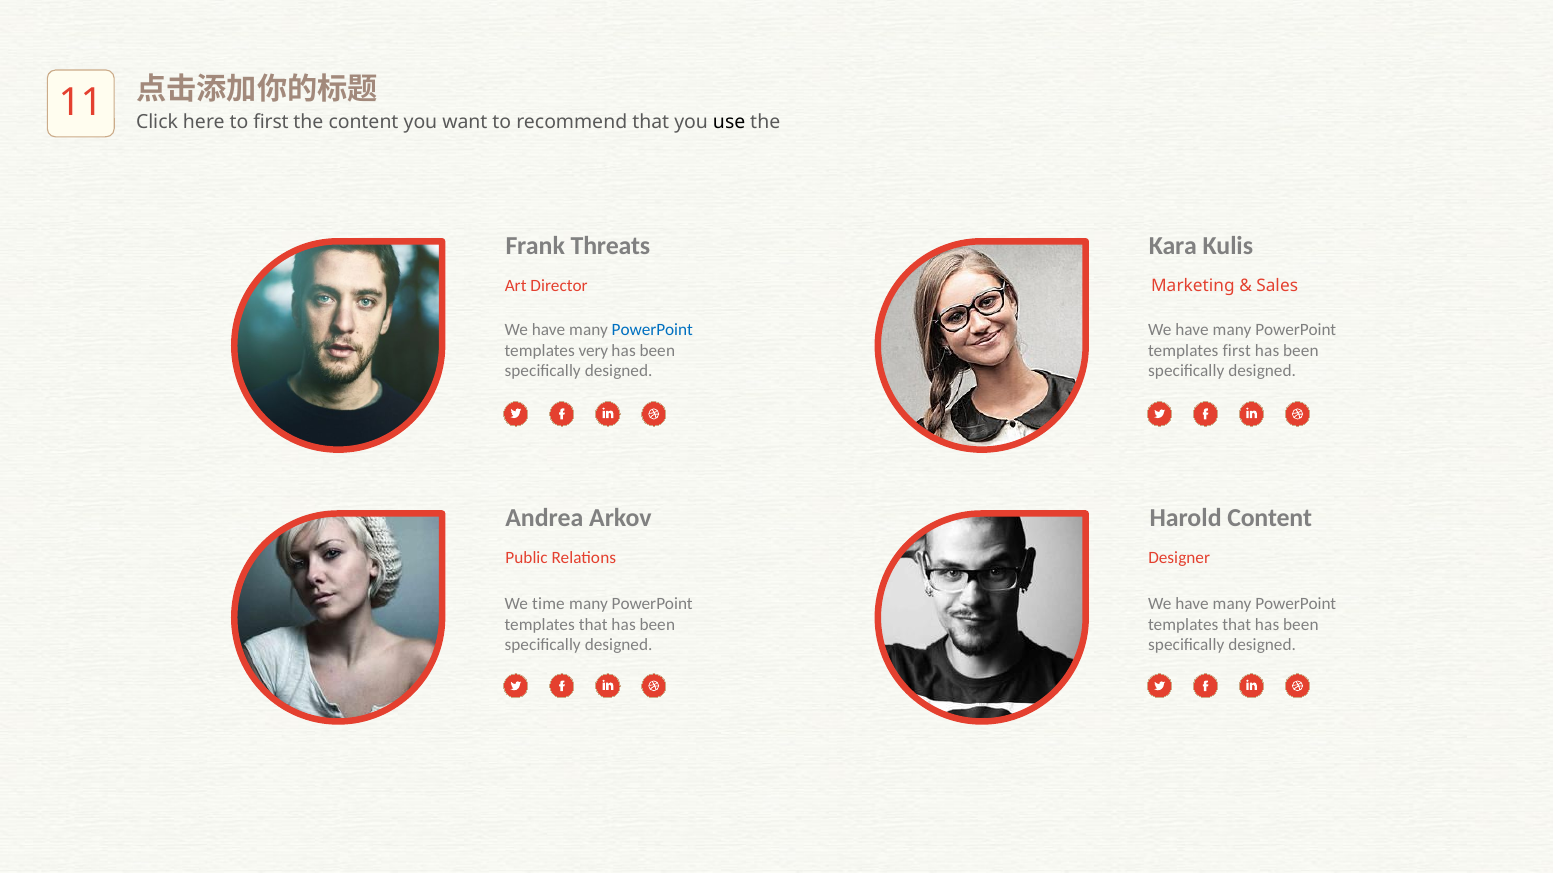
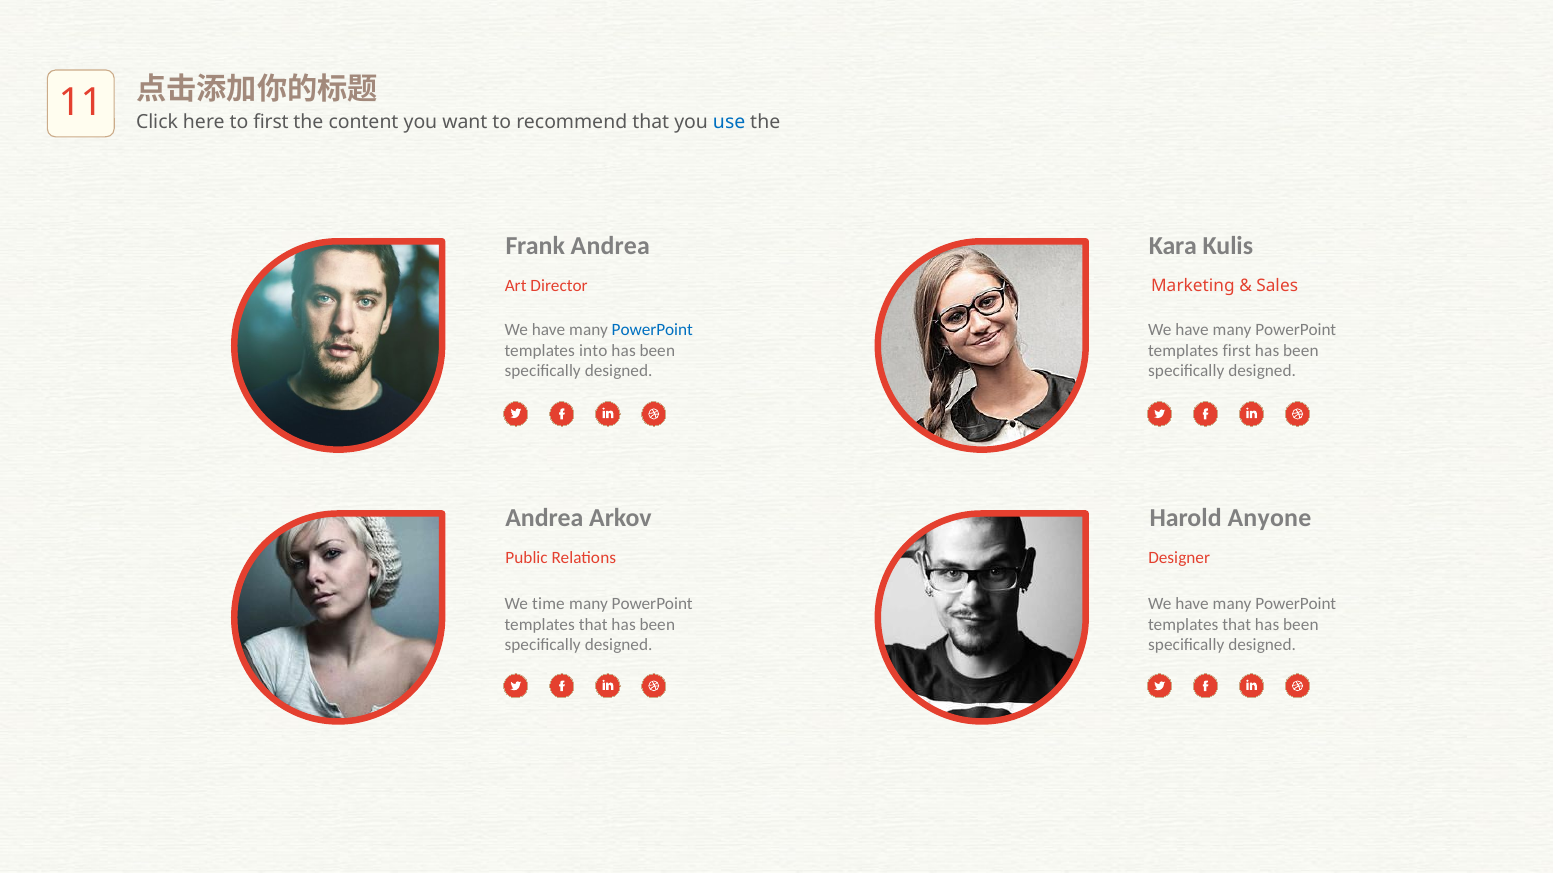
use colour: black -> blue (729, 122)
Frank Threats: Threats -> Andrea (610, 246)
very: very -> into (593, 351)
Harold Content: Content -> Anyone (1269, 518)
